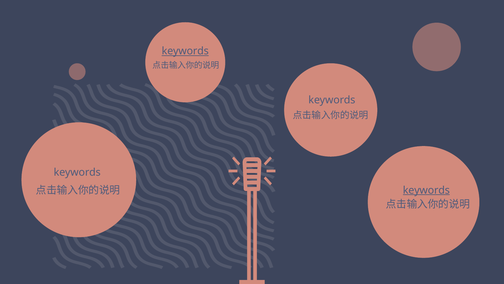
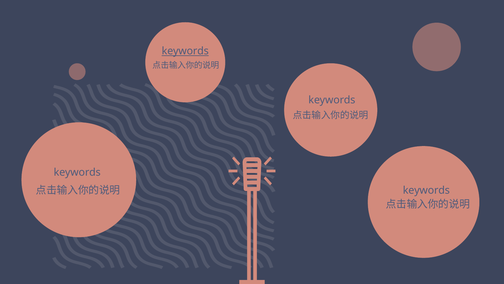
keywords underline: present -> none (426, 190)
